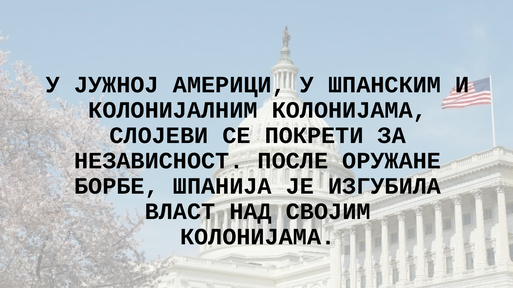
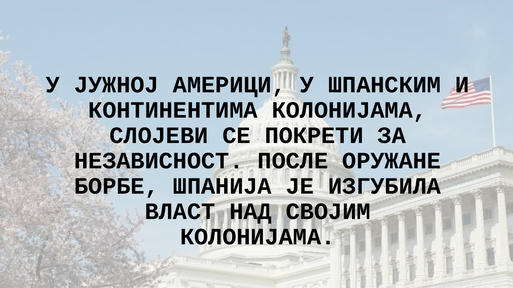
КОЛОНИЈАЛНИМ: КОЛОНИЈАЛНИМ -> КОНТИНЕНТИМА (173, 110)
